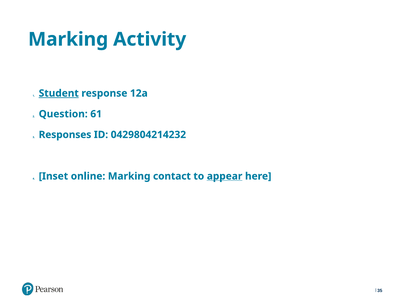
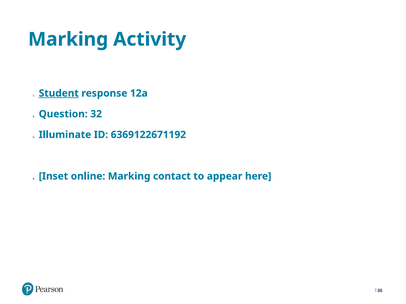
61: 61 -> 32 (96, 114)
Responses: Responses -> Illuminate (65, 135)
0429804214232: 0429804214232 -> 6369122671192 (148, 135)
appear underline: present -> none (225, 176)
